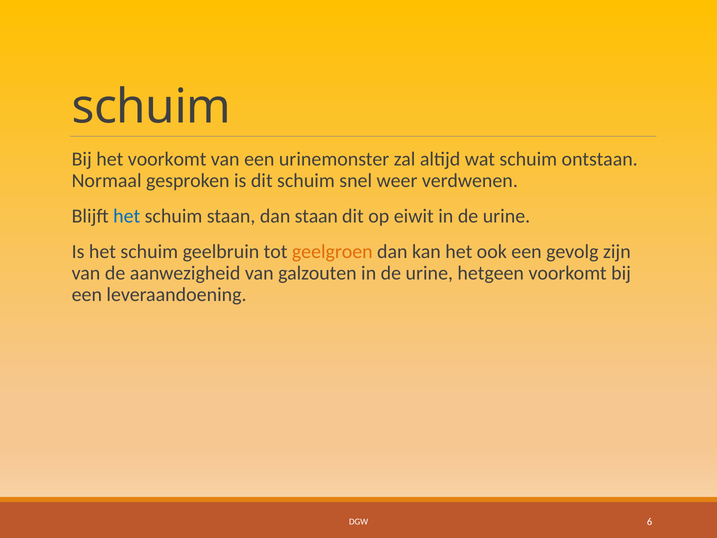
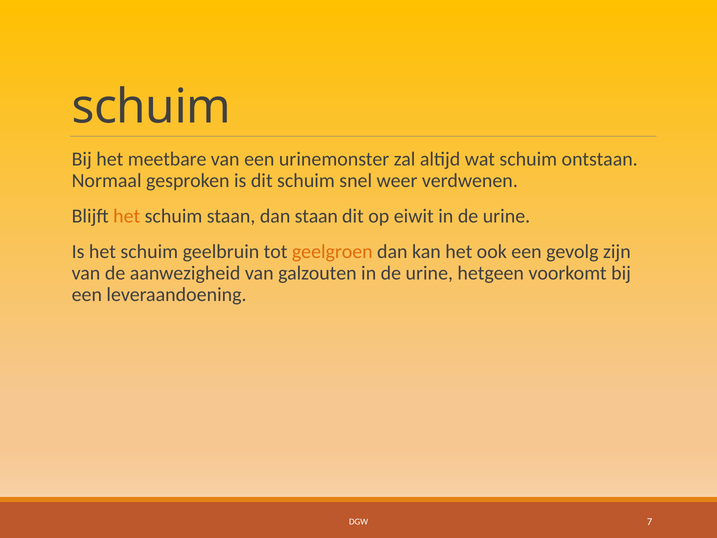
het voorkomt: voorkomt -> meetbare (167, 159)
het colour: blue -> orange (127, 216)
6: 6 -> 7 (650, 521)
